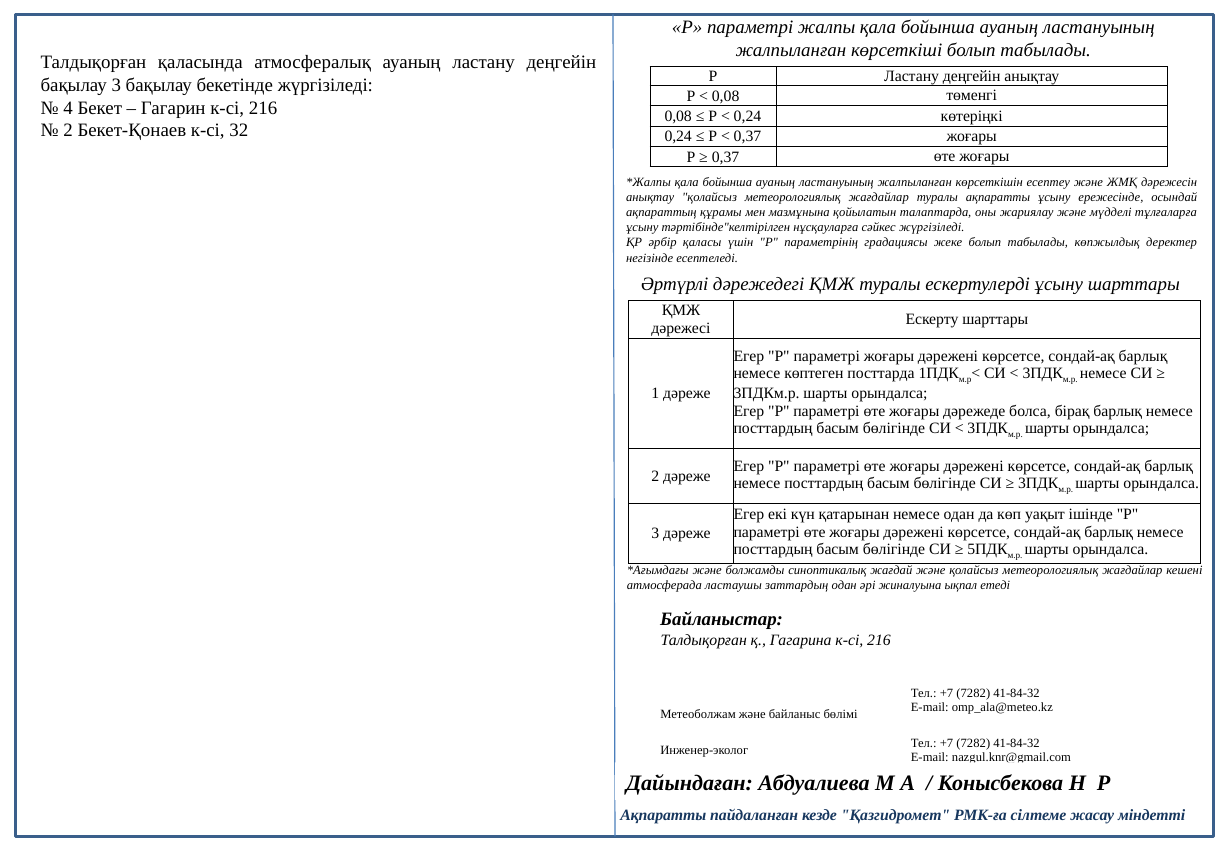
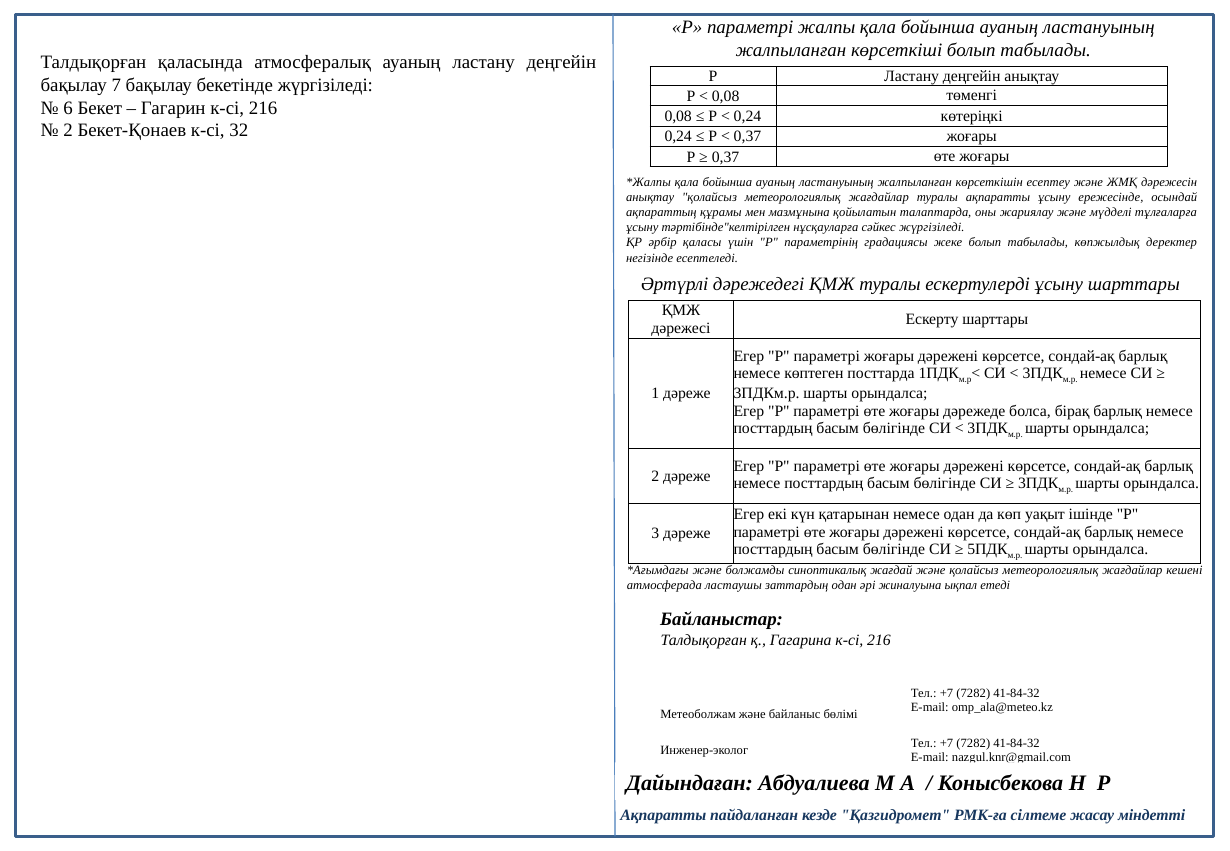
бақылау 3: 3 -> 7 (116, 85)
4: 4 -> 6 (68, 108)
